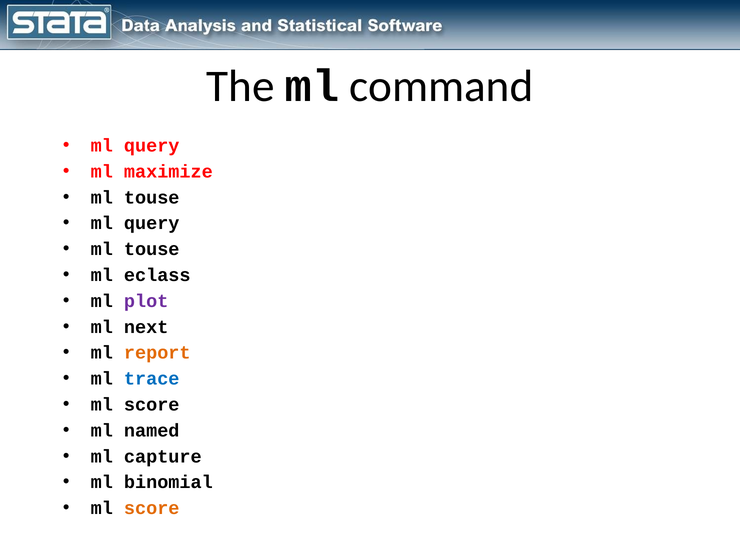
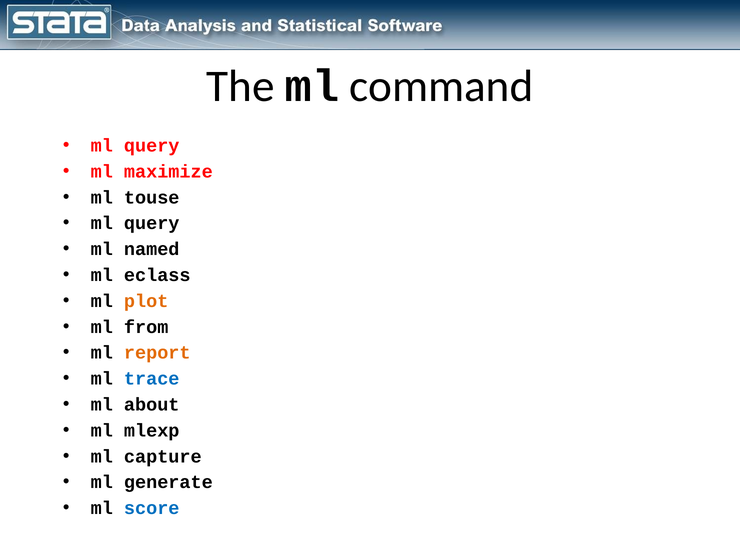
touse: touse -> named (152, 249)
plot colour: purple -> orange (146, 301)
next: next -> from (146, 327)
score: score -> about (152, 405)
named: named -> mlexp (152, 430)
binomial: binomial -> generate (168, 482)
score colour: orange -> blue (152, 508)
